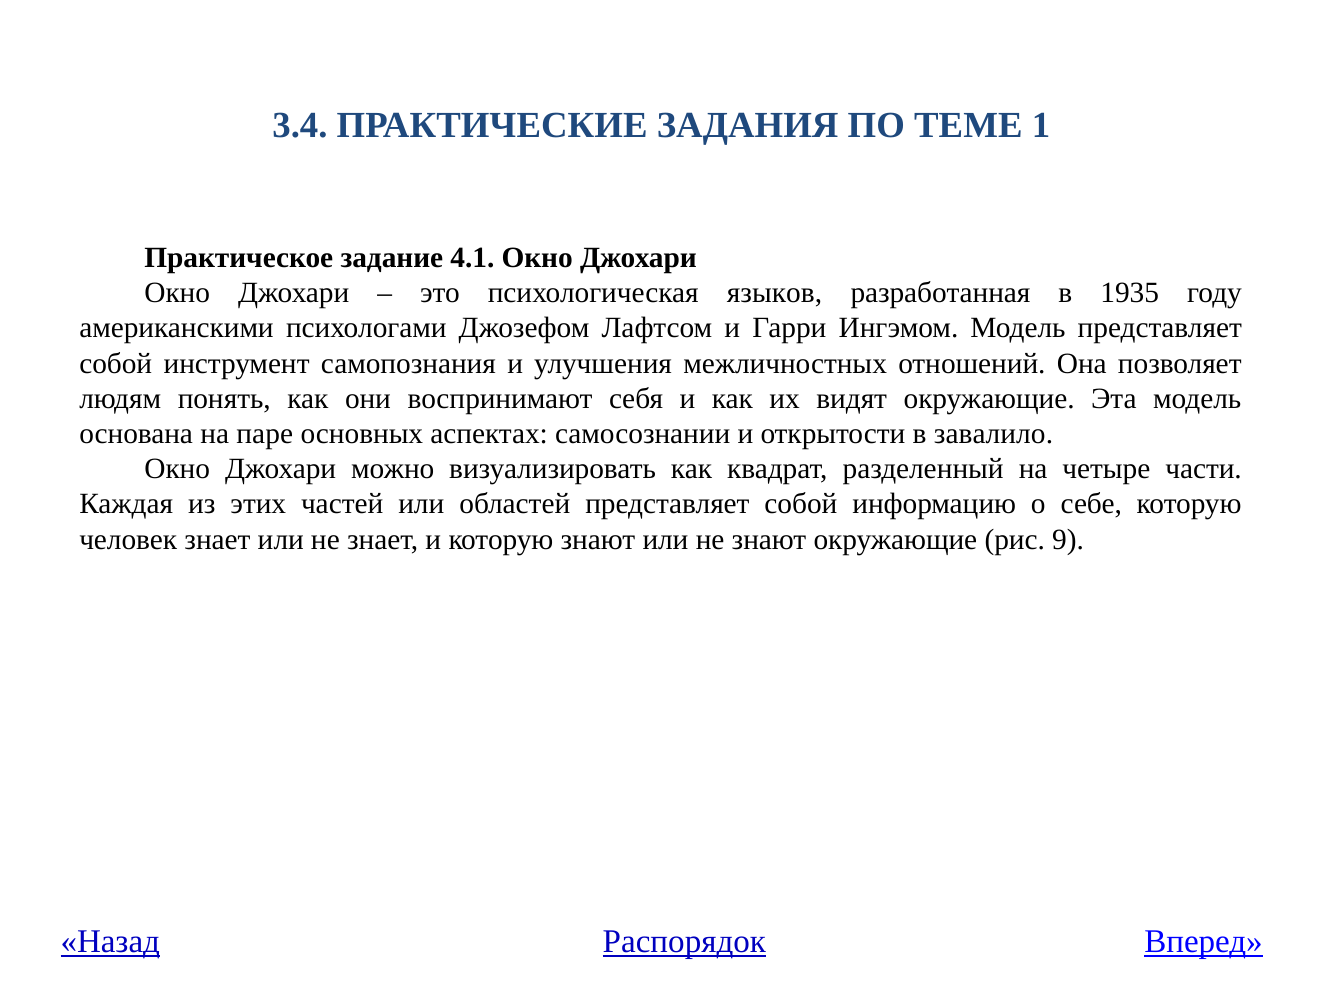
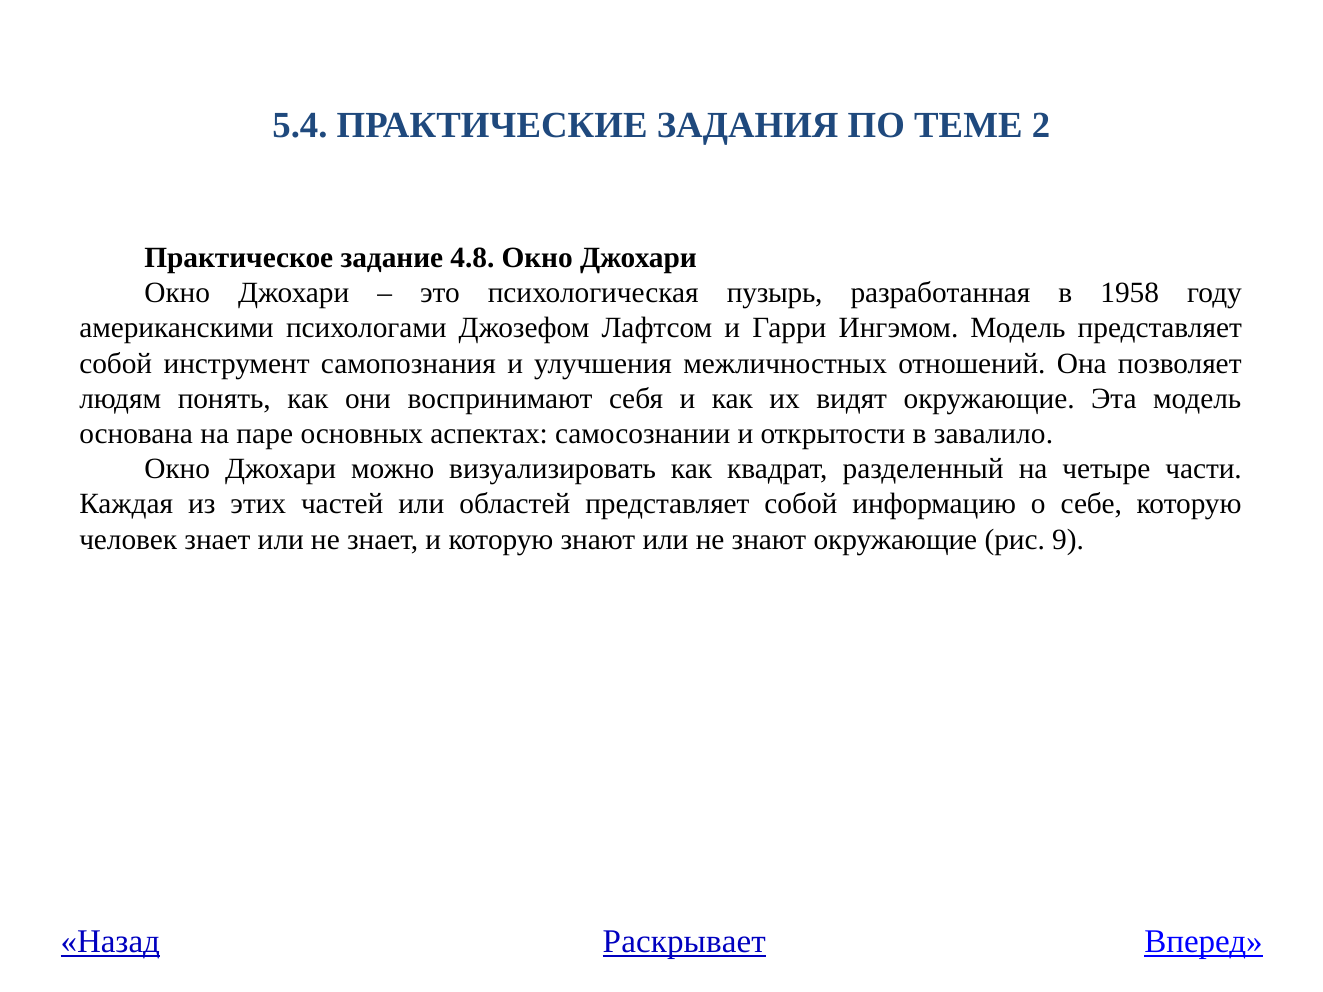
3.4: 3.4 -> 5.4 (300, 125)
1: 1 -> 2 (1041, 125)
4.1: 4.1 -> 4.8 (472, 258)
языков: языков -> пузырь (775, 293)
1935: 1935 -> 1958 (1130, 293)
Распорядок: Распорядок -> Раскрывает (684, 941)
